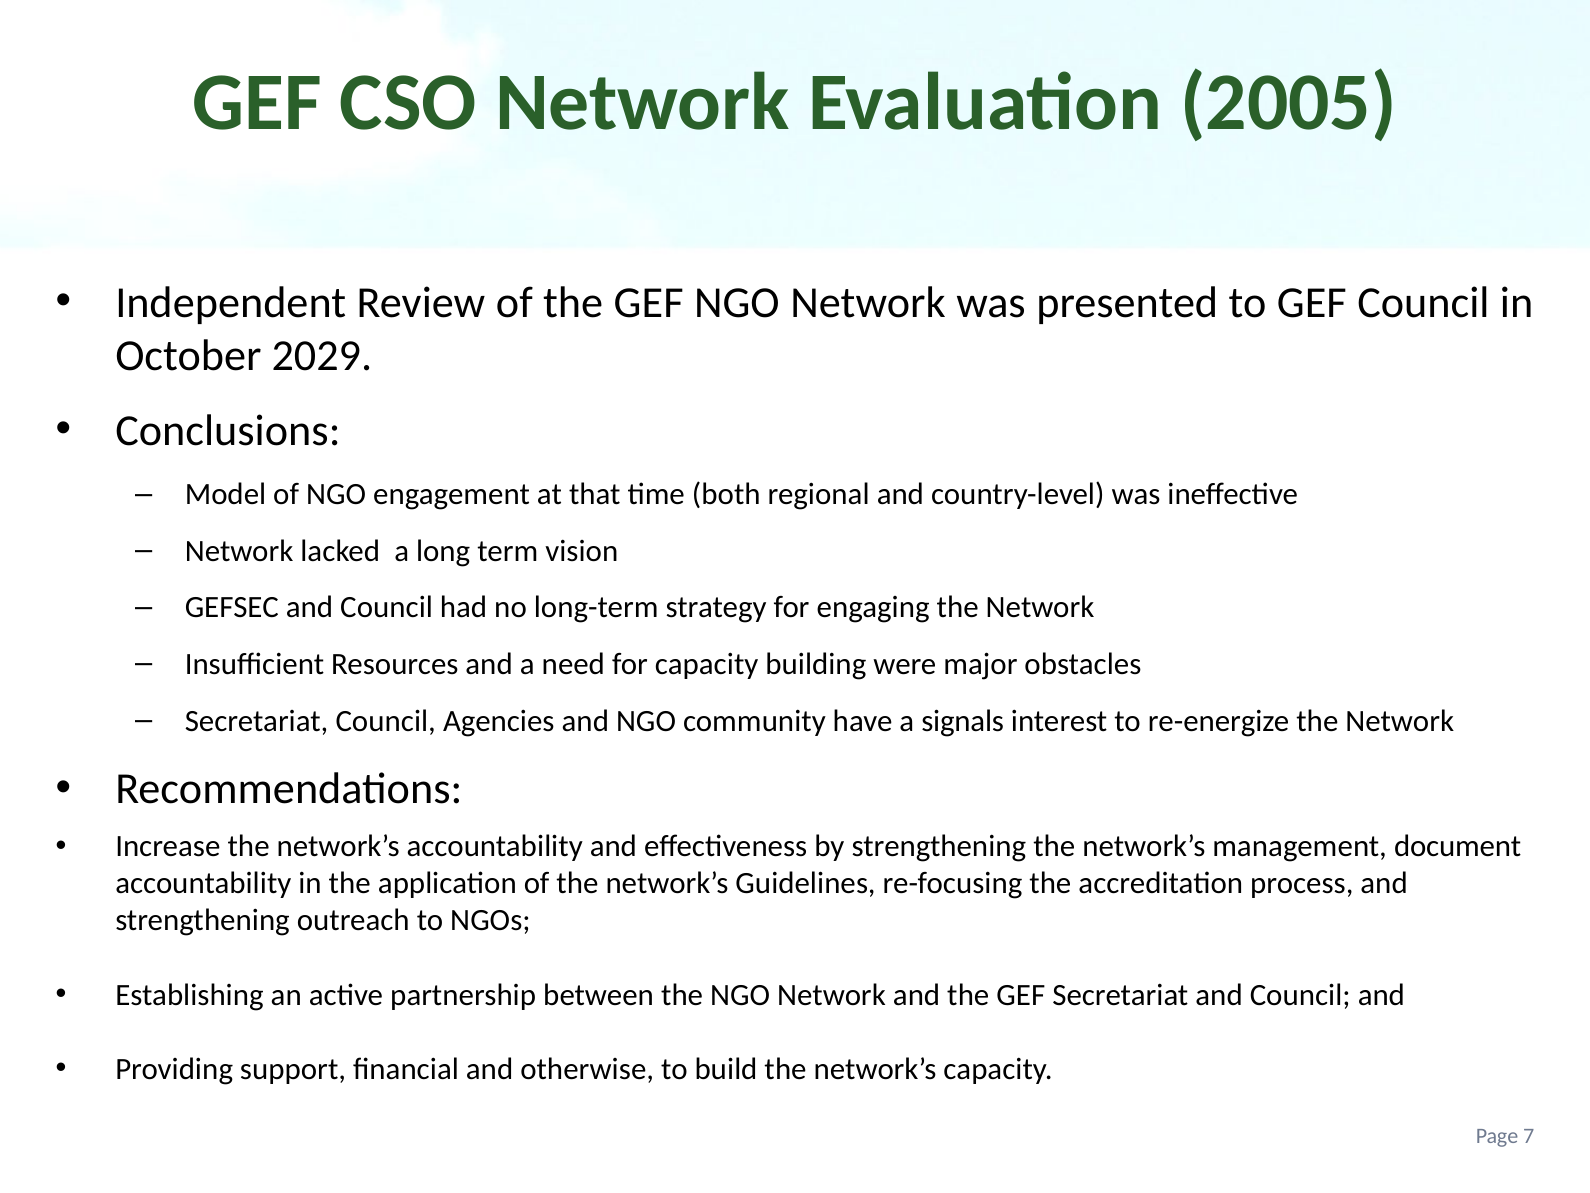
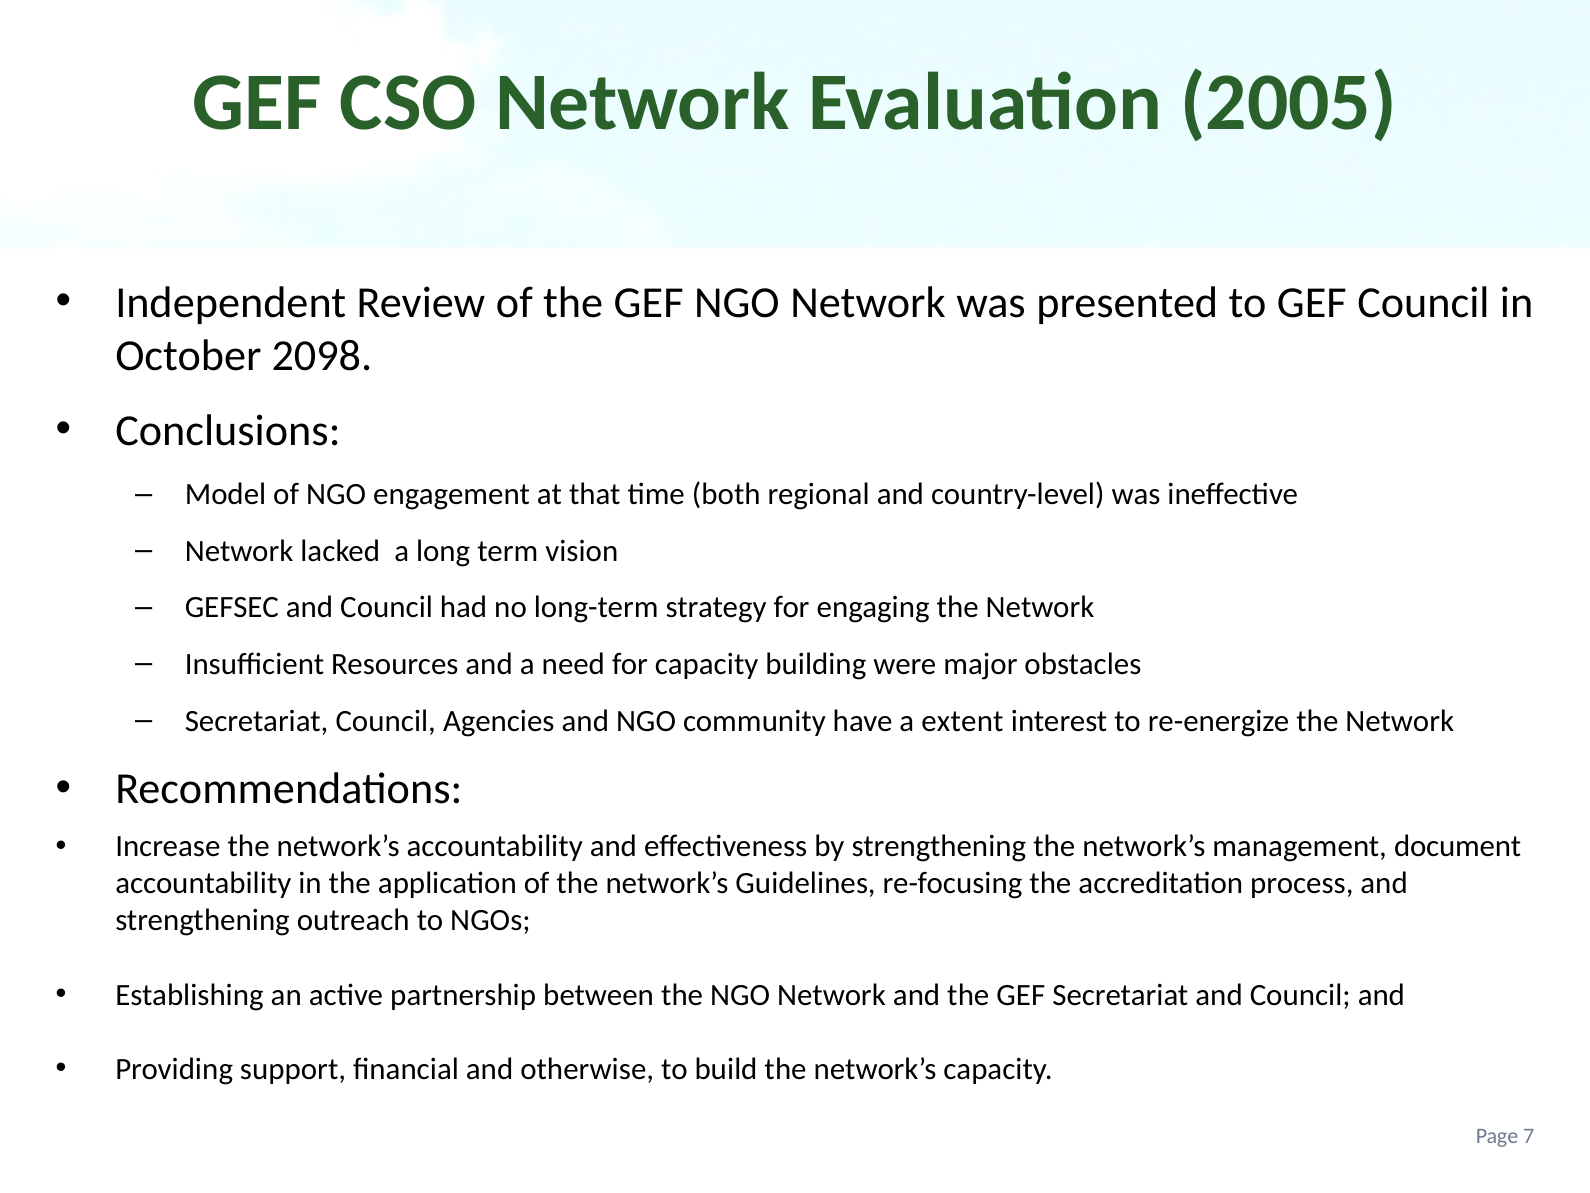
2029: 2029 -> 2098 (322, 356)
signals: signals -> extent (962, 721)
